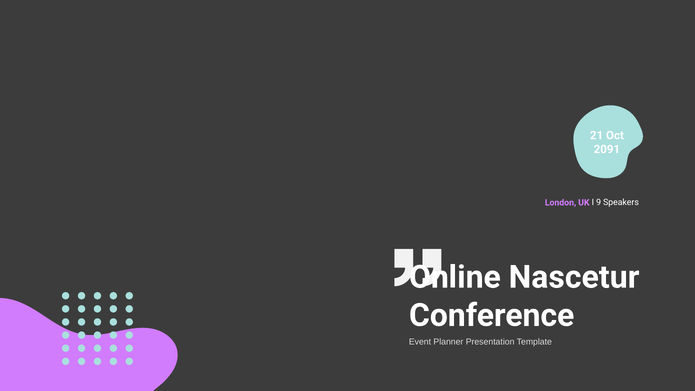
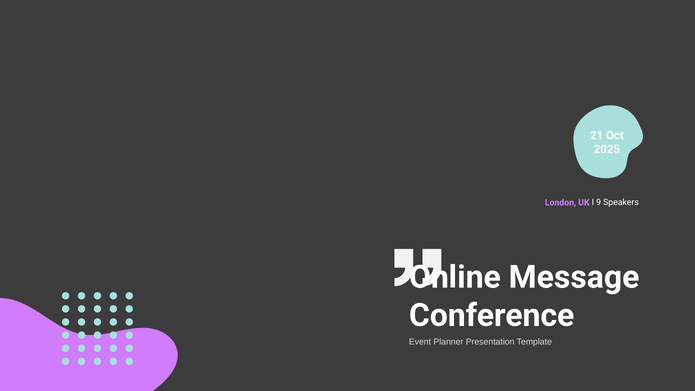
2091: 2091 -> 2025 (607, 149)
Nascetur: Nascetur -> Message (574, 277)
